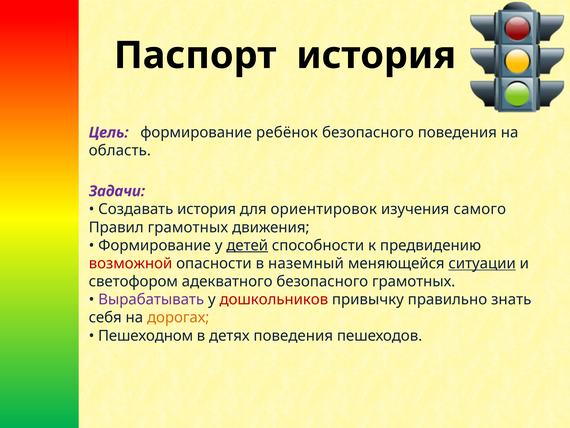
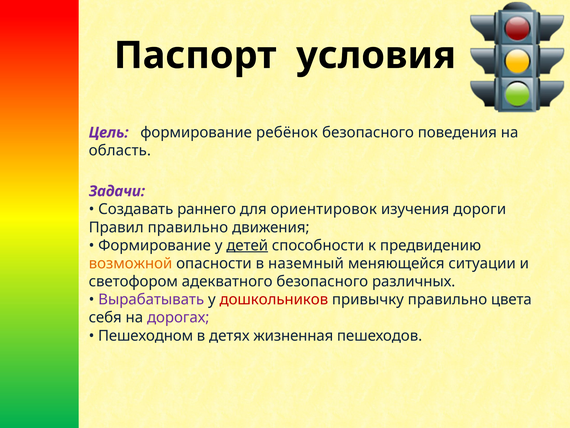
Паспорт история: история -> условия (376, 55)
Создавать история: история -> раннего (207, 209)
самого: самого -> дороги (480, 209)
Правил грамотных: грамотных -> правильно (188, 227)
возможной colour: red -> orange (131, 263)
ситуации underline: present -> none (482, 263)
безопасного грамотных: грамотных -> различных (414, 281)
знать: знать -> цвета (511, 299)
дорогах colour: orange -> purple (178, 317)
детях поведения: поведения -> жизненная (293, 335)
